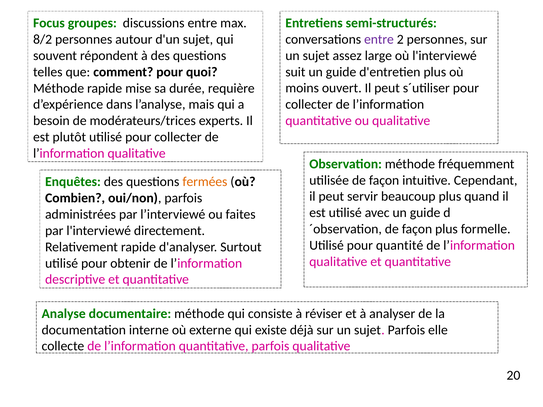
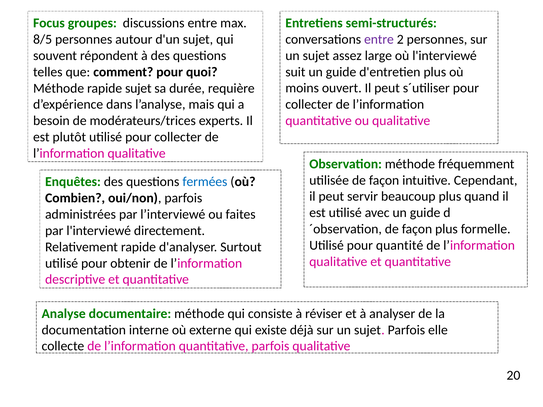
8/2: 8/2 -> 8/5 (43, 39)
rapide mise: mise -> sujet (138, 88)
fermées colour: orange -> blue (205, 182)
